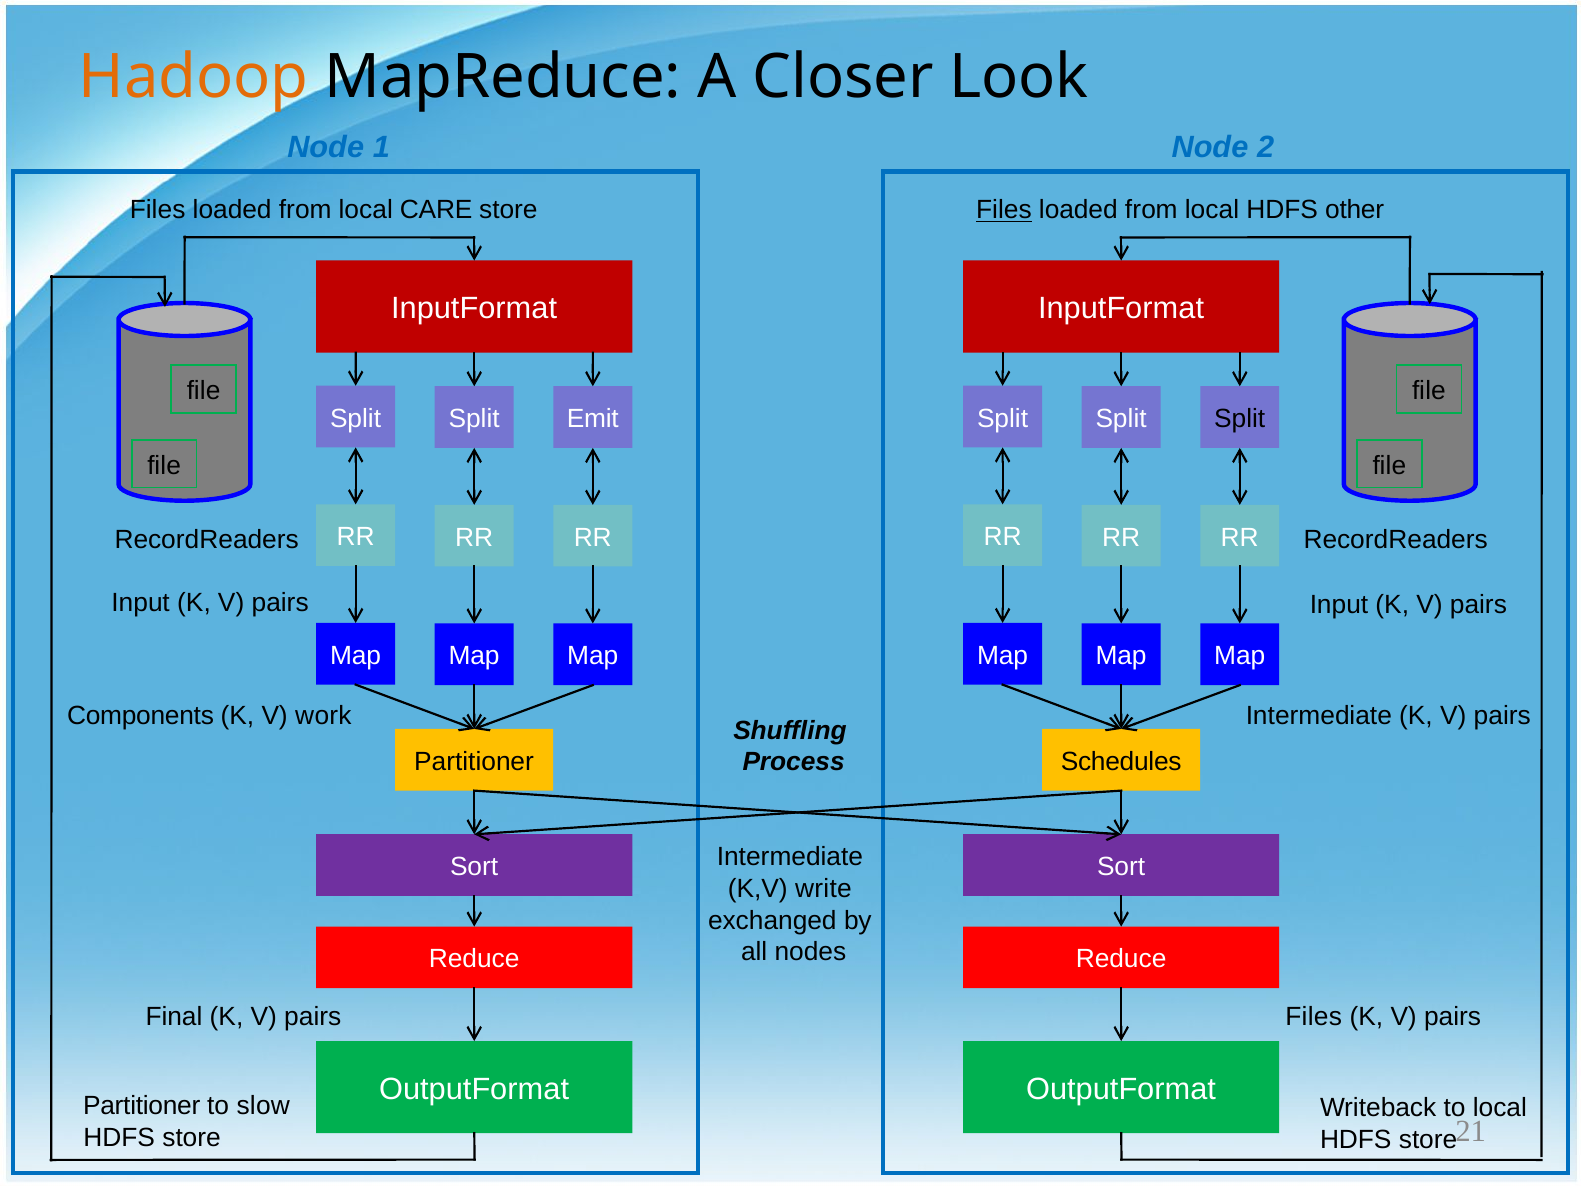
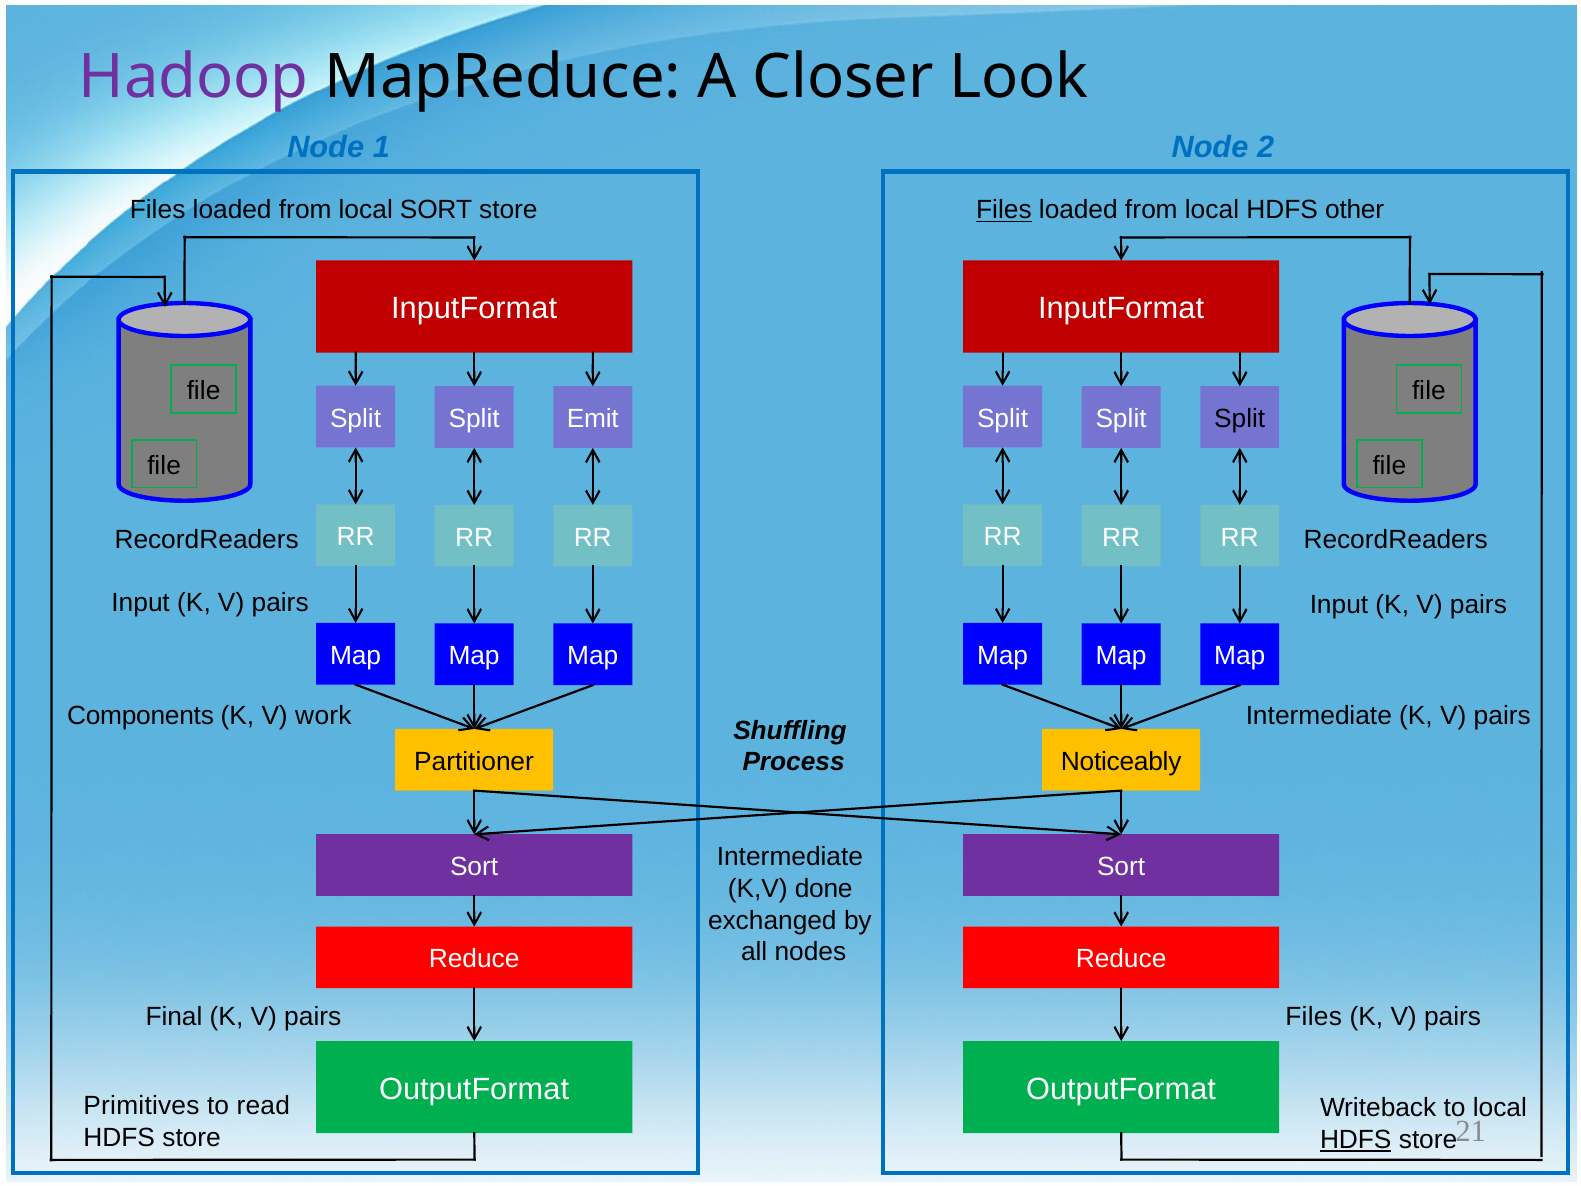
Hadoop colour: orange -> purple (194, 77)
local CARE: CARE -> SORT (436, 210)
Schedules: Schedules -> Noticeably (1121, 761)
write: write -> done (824, 889)
Partitioner: Partitioner -> Primitives (141, 1106)
slow: slow -> read (263, 1106)
HDFS underline: none -> present (1356, 1140)
